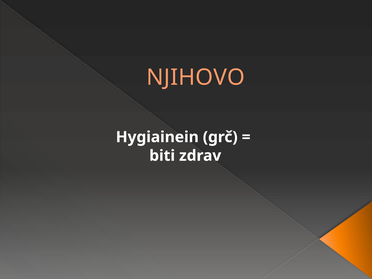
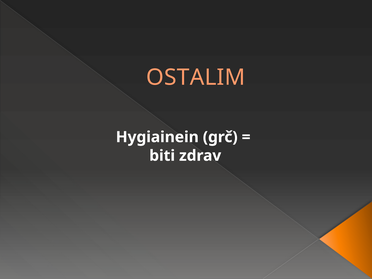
NJIHOVO: NJIHOVO -> OSTALIM (196, 77)
